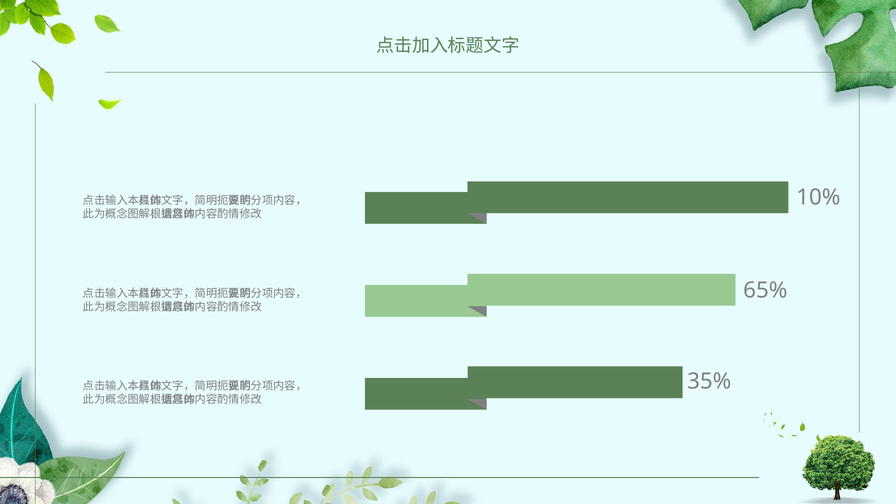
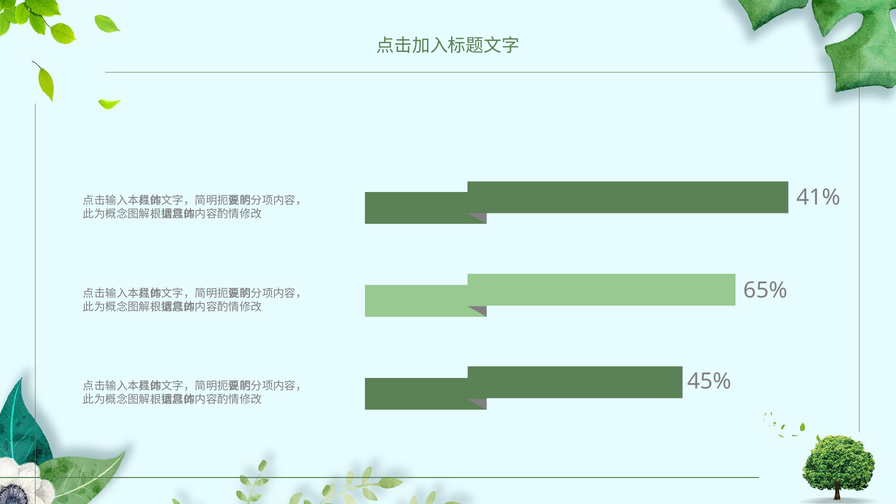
10%: 10% -> 41% (818, 198)
35%: 35% -> 45% (709, 382)
